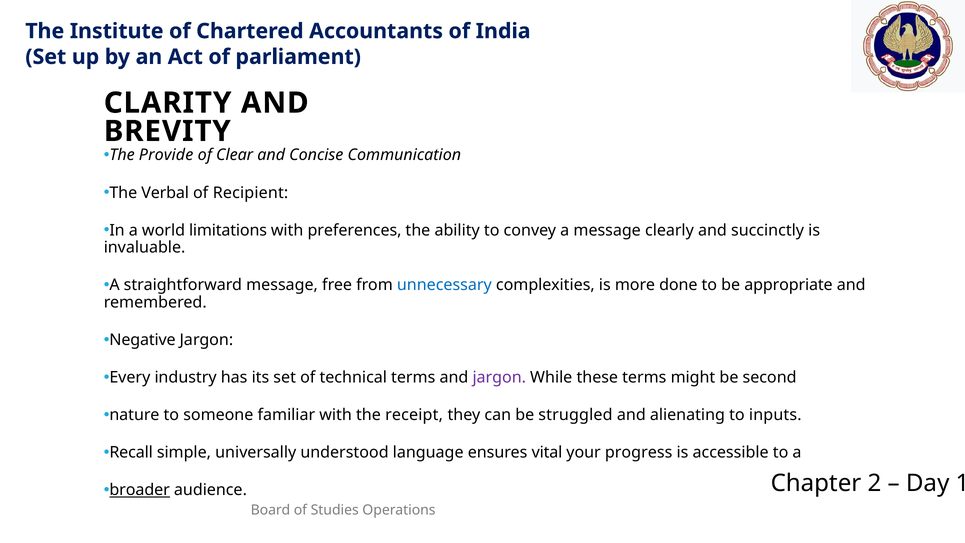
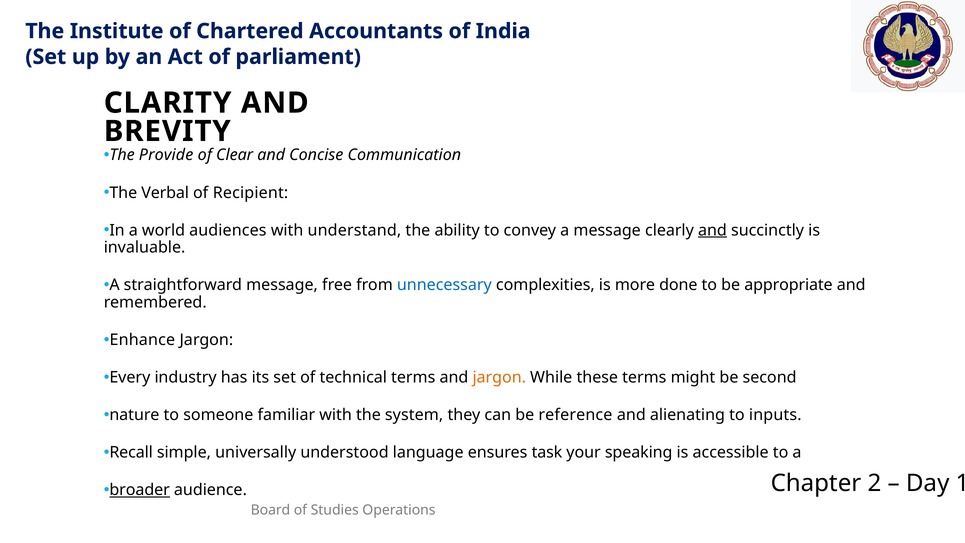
limitations: limitations -> audiences (228, 230)
preferences: preferences -> understand (354, 230)
and underline: none -> present (712, 230)
Negative: Negative -> Enhance (142, 340)
jargon colour: purple -> orange (499, 377)
receipt: receipt -> system (414, 415)
struggled: struggled -> reference (575, 415)
vital: vital -> task (547, 452)
progress: progress -> speaking (639, 452)
